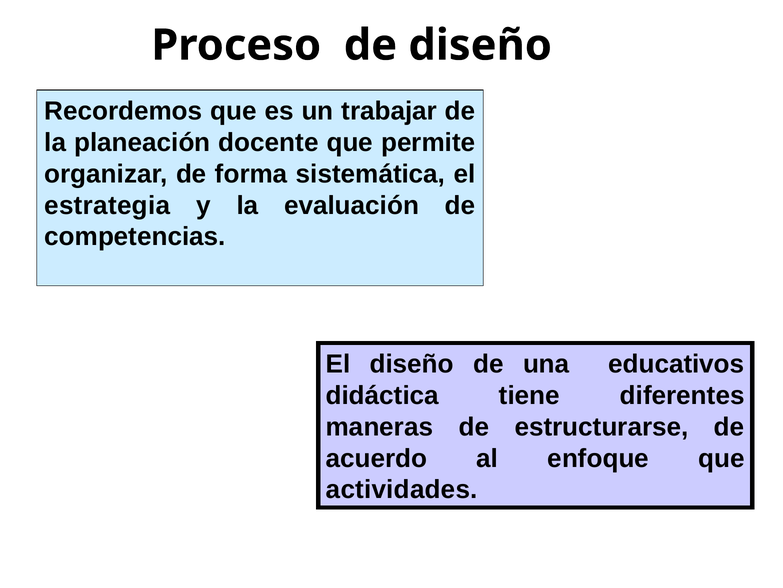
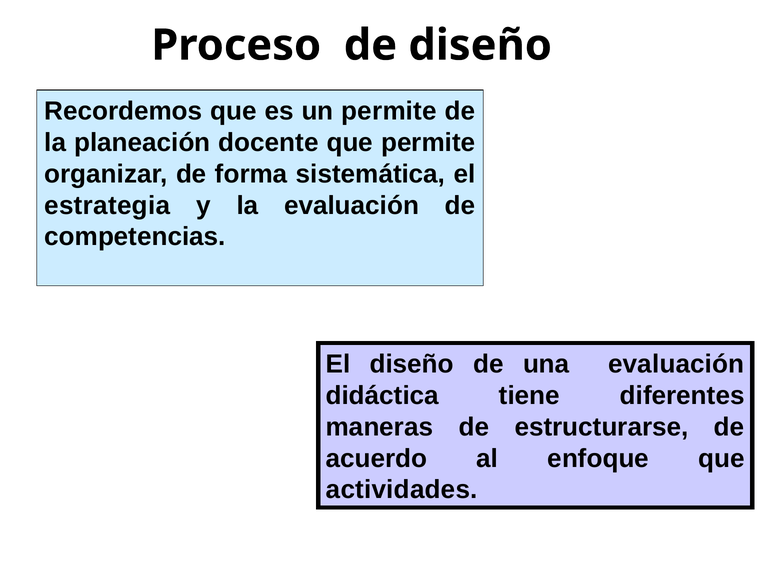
un trabajar: trabajar -> permite (389, 111)
una educativos: educativos -> evaluación (676, 364)
